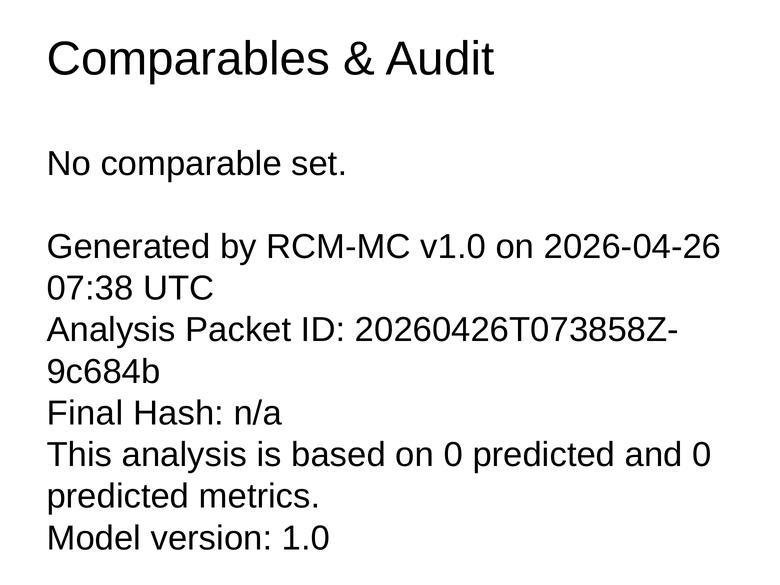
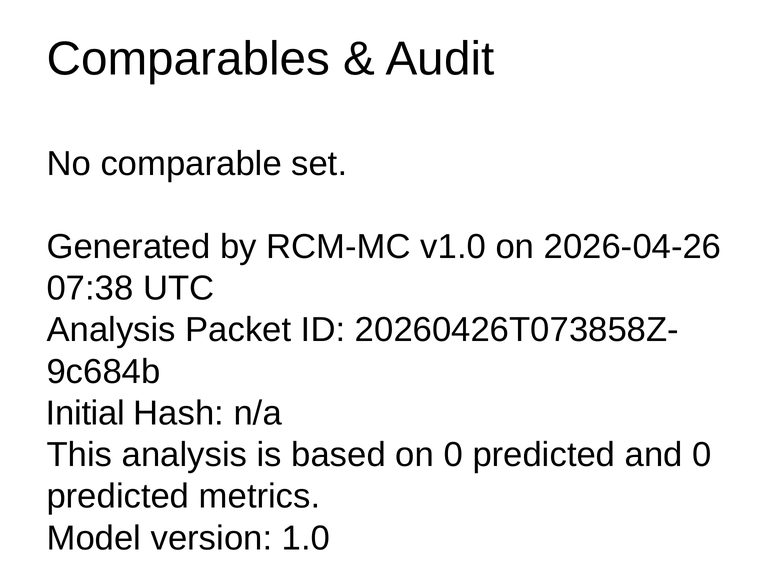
Final: Final -> Initial (85, 413)
